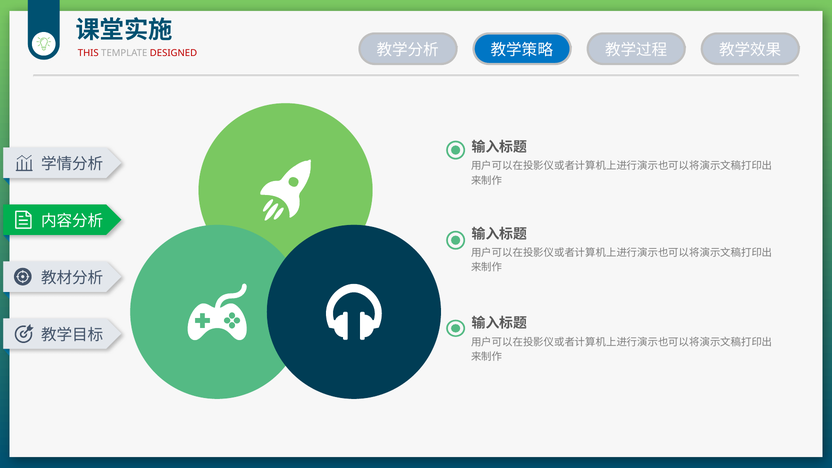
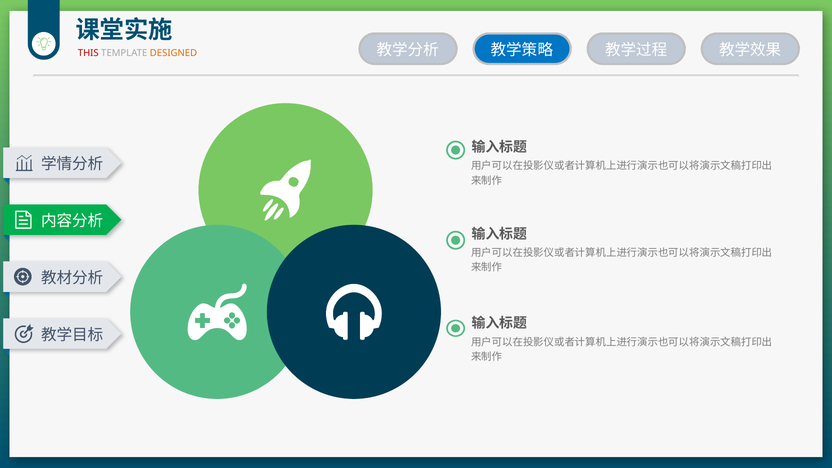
DESIGNED colour: red -> orange (173, 53)
